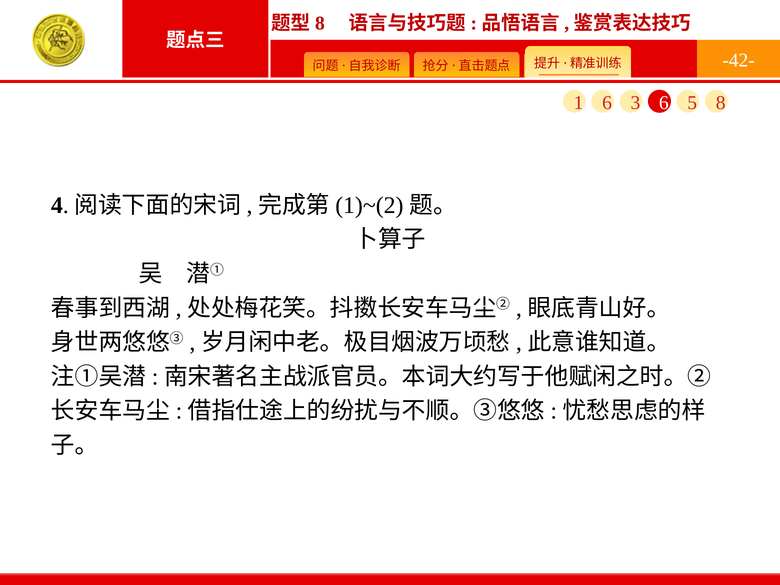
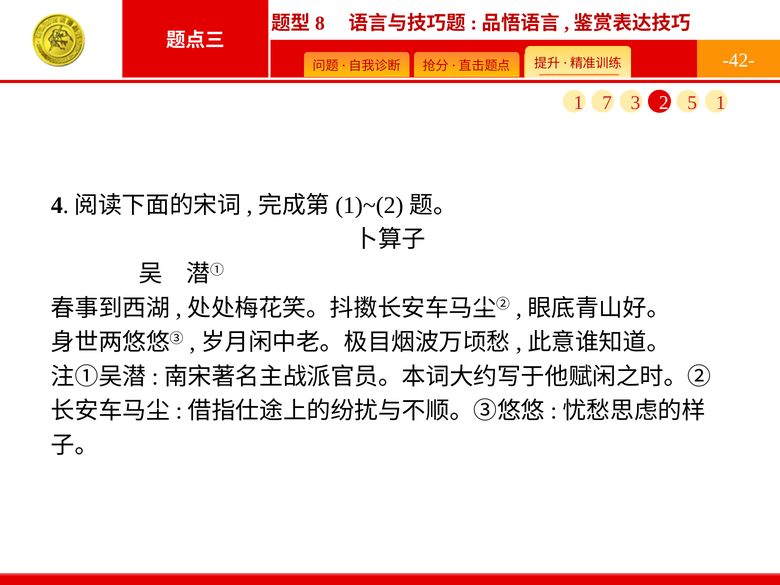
1 6: 6 -> 7 (607, 103)
3 6: 6 -> 2 (664, 103)
5 8: 8 -> 1 (721, 103)
